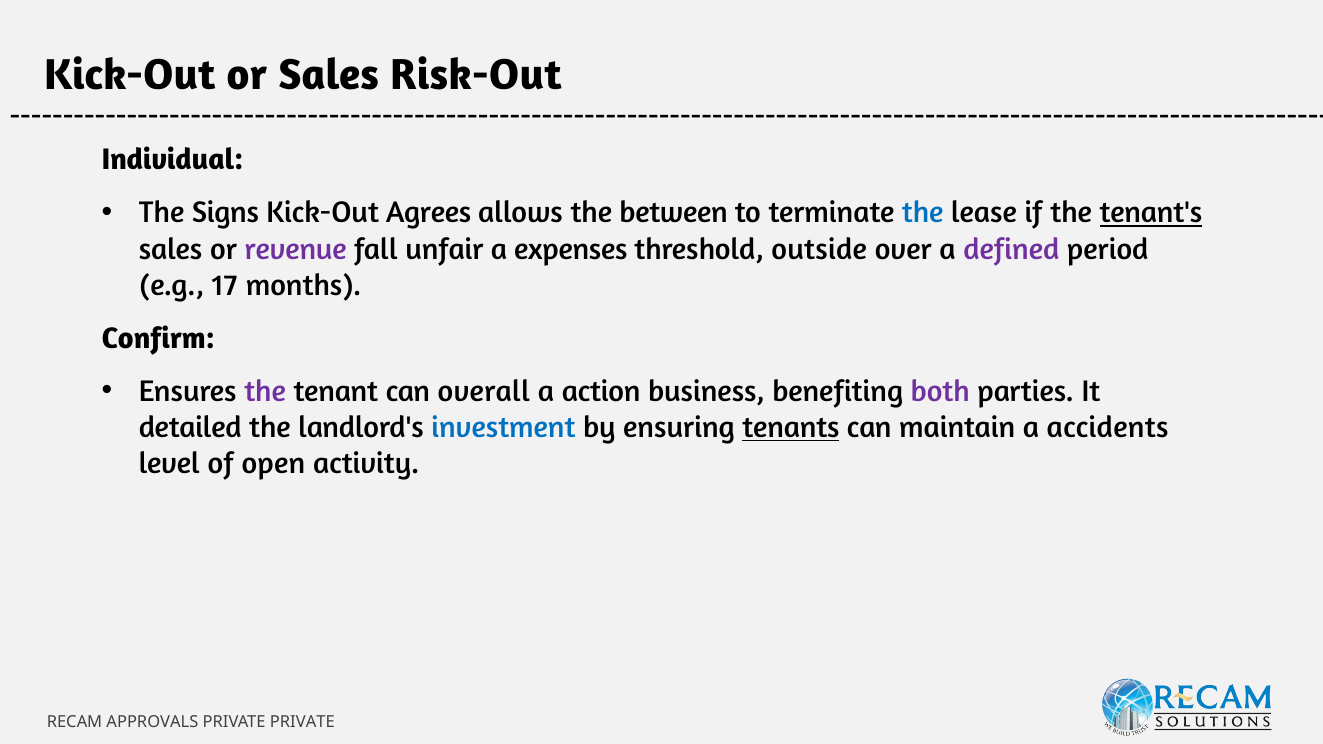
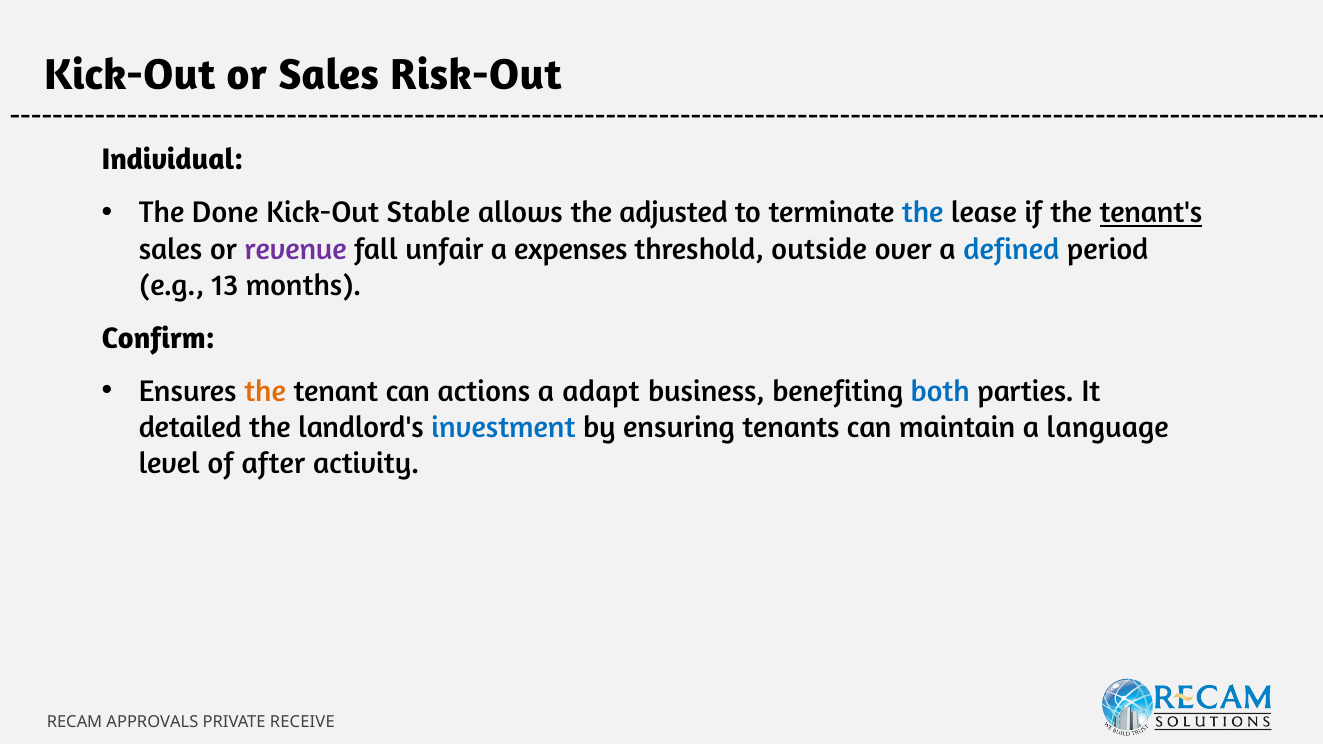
Signs: Signs -> Done (225, 213)
Agrees: Agrees -> Stable (428, 213)
between: between -> adjusted (674, 213)
defined colour: purple -> blue (1011, 249)
17: 17 -> 13 (225, 285)
the colour: purple -> orange (265, 391)
overall: overall -> actions (484, 391)
action: action -> adapt (601, 391)
both colour: purple -> blue (940, 391)
tenants underline: present -> none (791, 428)
accidents: accidents -> language (1108, 428)
open: open -> after (273, 464)
PRIVATE PRIVATE: PRIVATE -> RECEIVE (302, 722)
